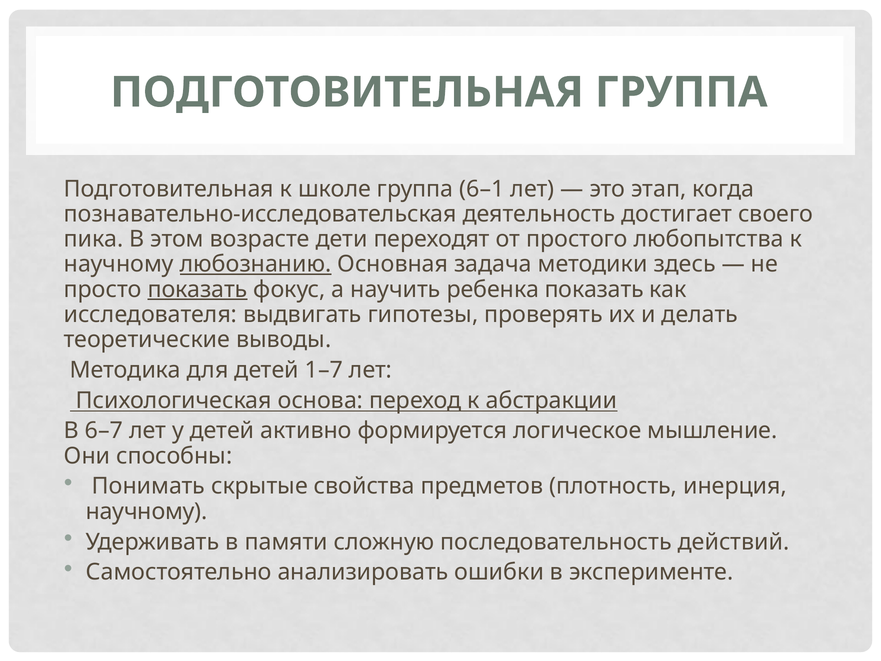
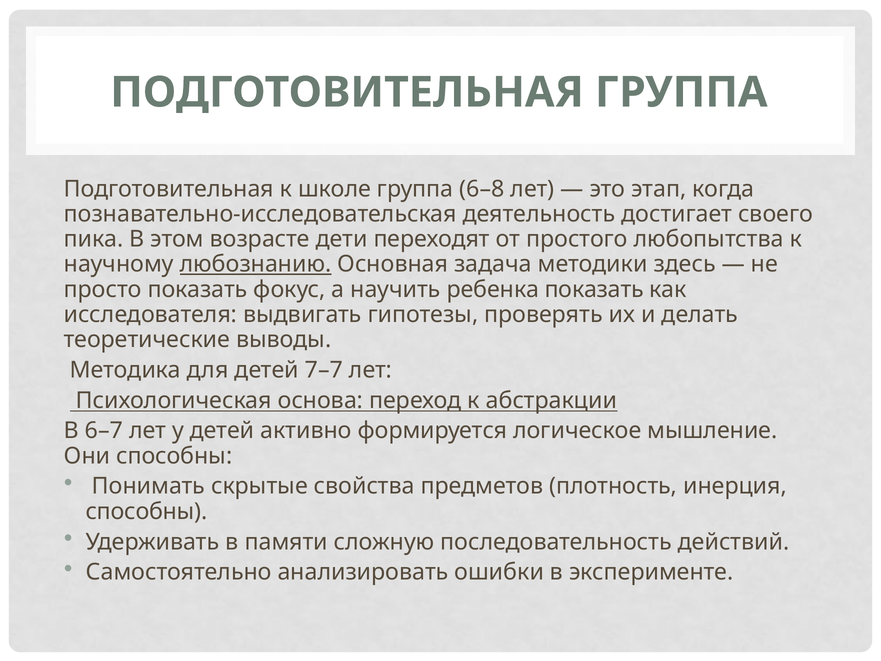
6–1: 6–1 -> 6–8 (482, 189)
показать underline: present -> none (198, 289)
1–7: 1–7 -> 7–7 (324, 370)
научному: научному -> способны (146, 511)
